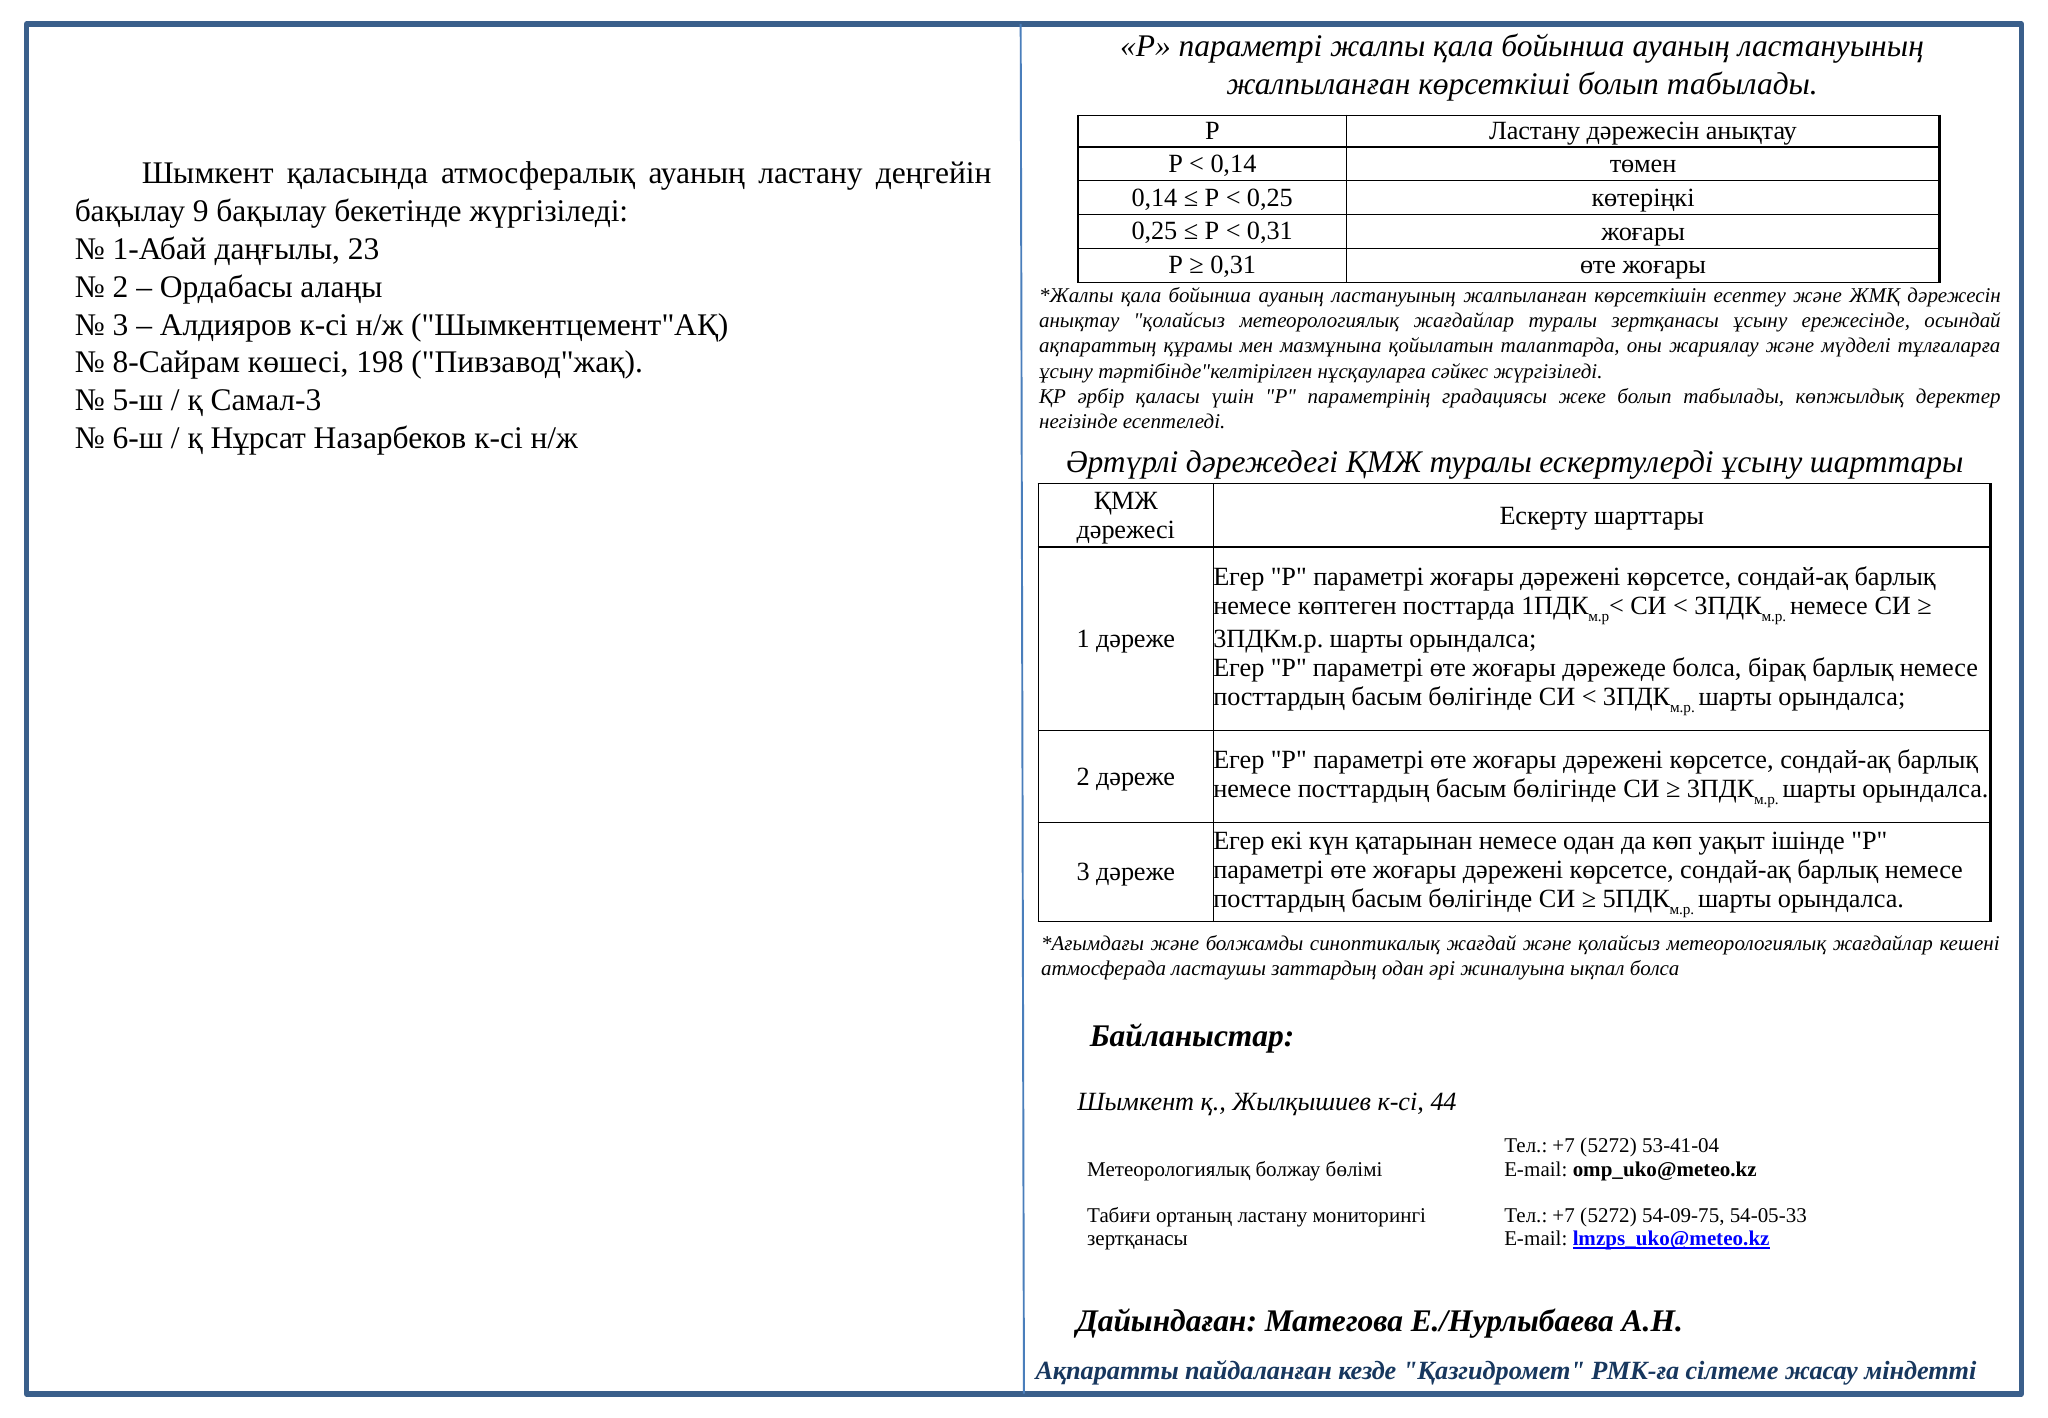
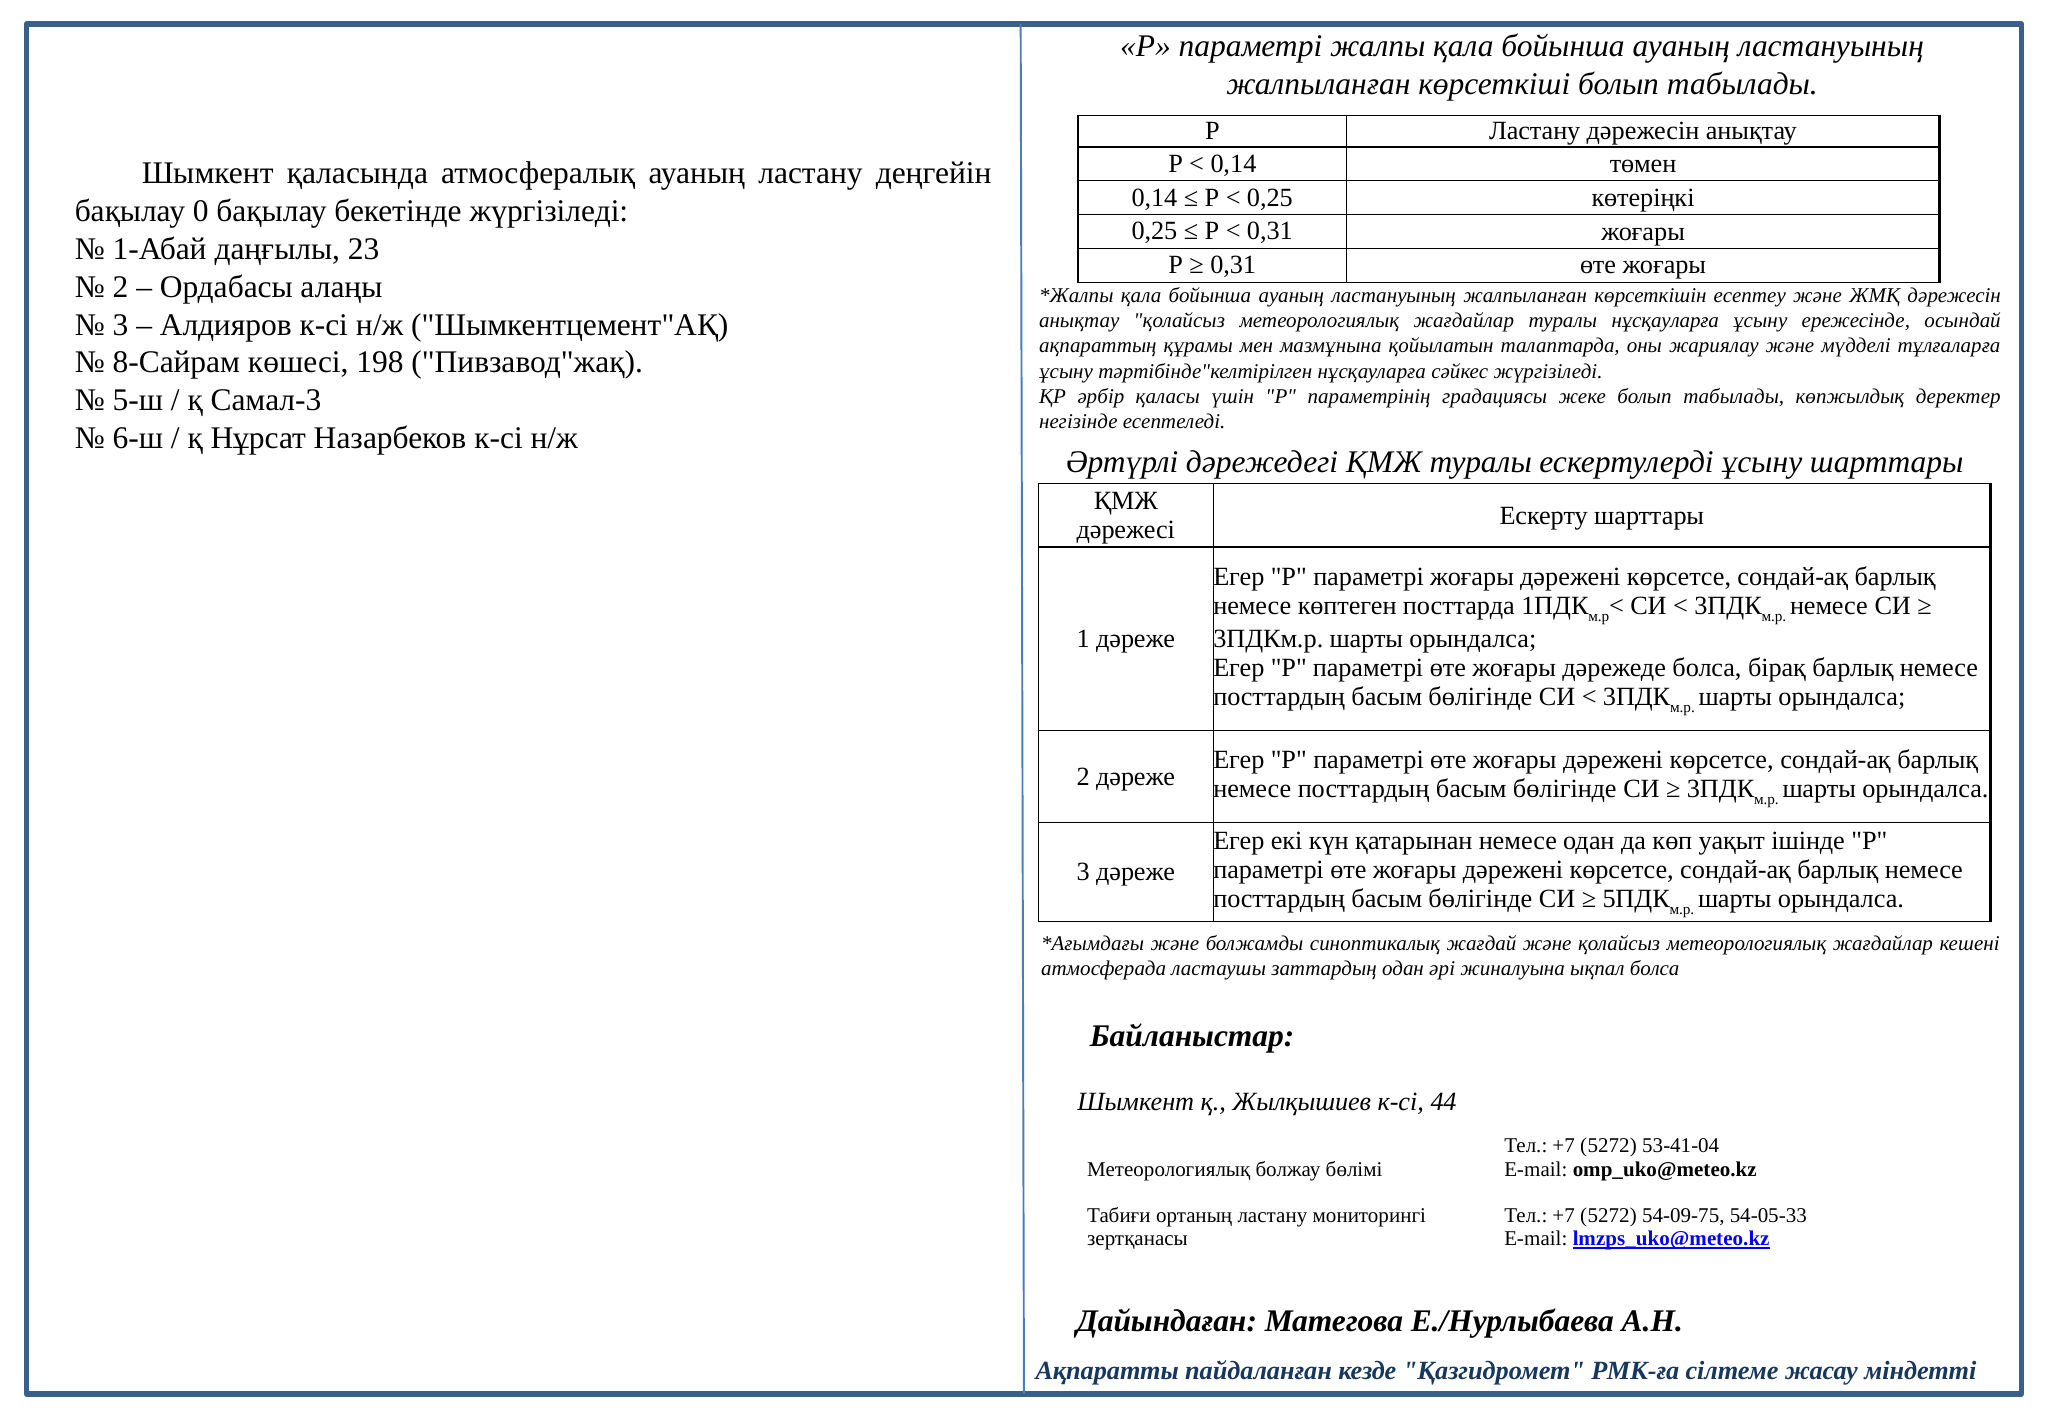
9: 9 -> 0 (201, 211)
туралы зертқанасы: зертқанасы -> нұсқауларға (1665, 321)
